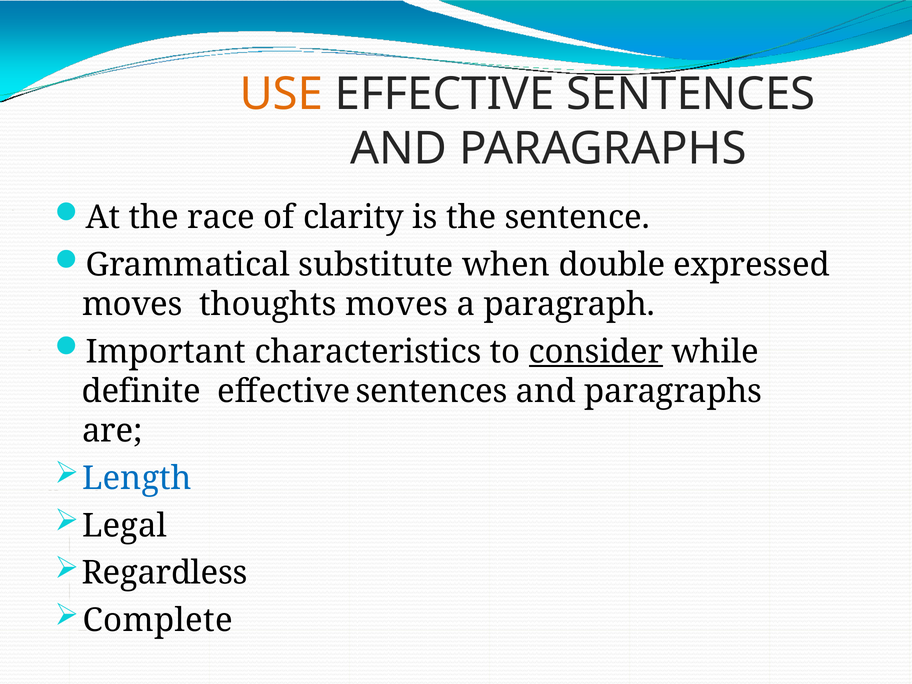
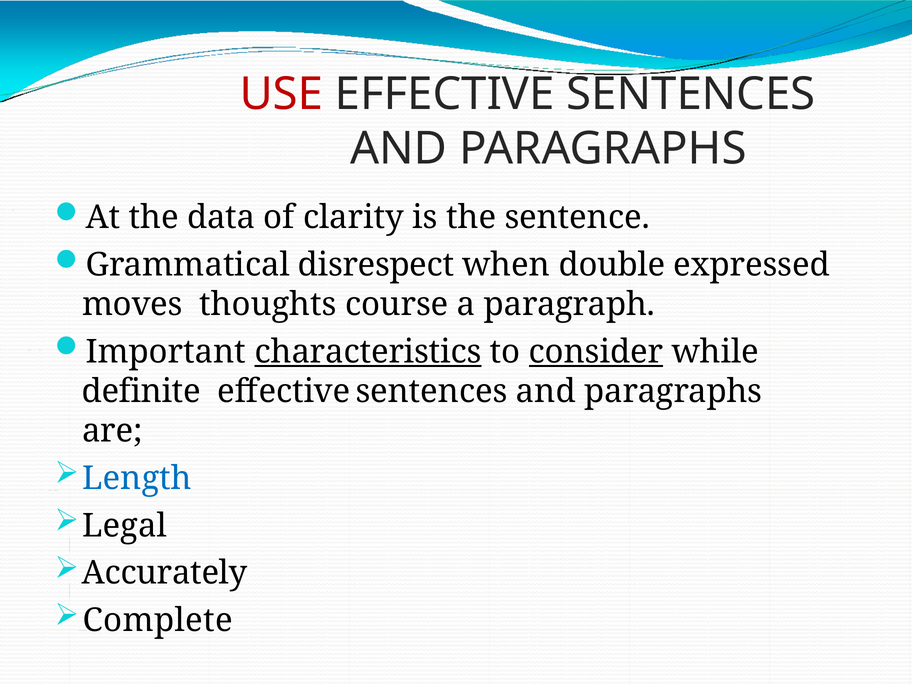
USE colour: orange -> red (282, 94)
race: race -> data (221, 218)
substitute: substitute -> disrespect (376, 265)
thoughts moves: moves -> course (397, 304)
characteristics underline: none -> present (368, 352)
Regardless: Regardless -> Accurately (165, 573)
